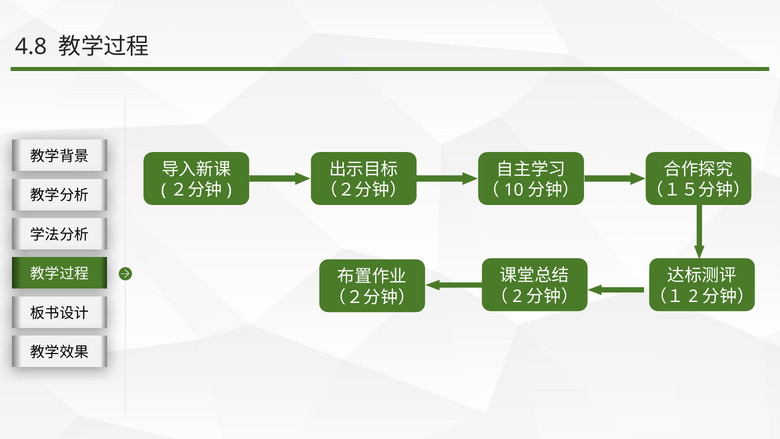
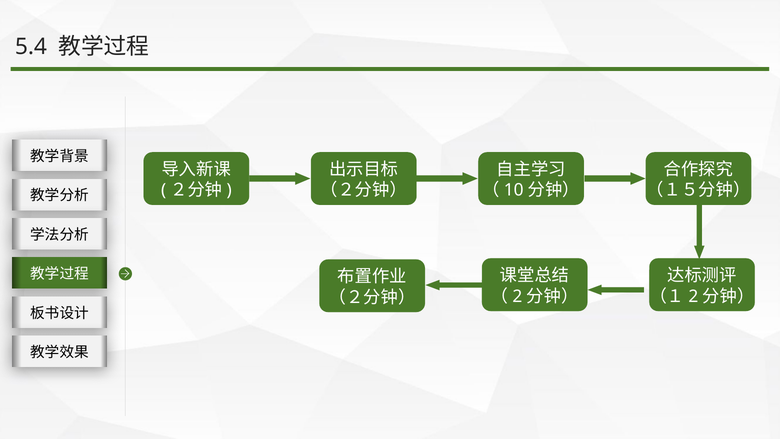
4.8: 4.8 -> 5.4 (31, 47)
